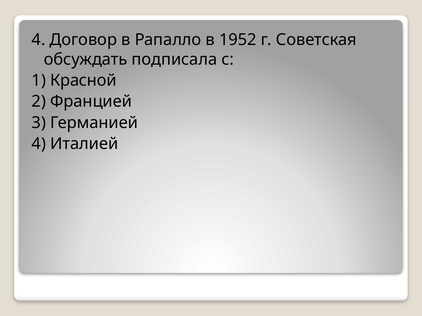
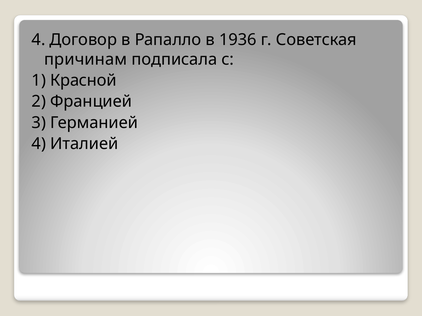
1952: 1952 -> 1936 (238, 40)
обсуждать: обсуждать -> причинам (86, 59)
